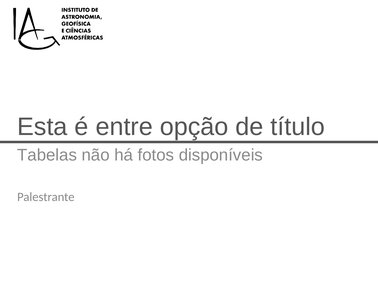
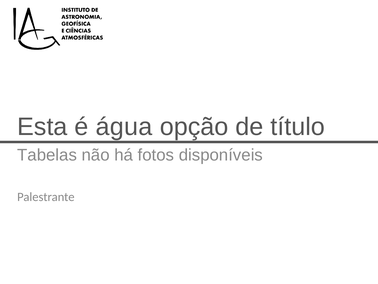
entre: entre -> água (124, 126)
